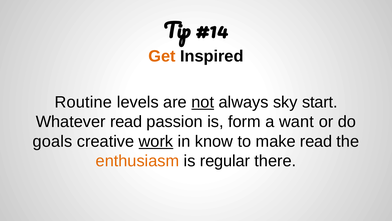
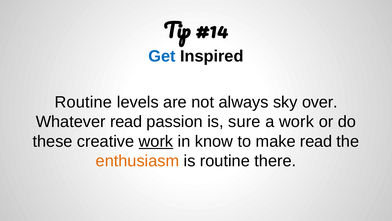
Get colour: orange -> blue (162, 56)
not underline: present -> none (203, 102)
start: start -> over (320, 102)
form: form -> sure (244, 121)
a want: want -> work (297, 121)
goals: goals -> these (53, 141)
is regular: regular -> routine (225, 161)
